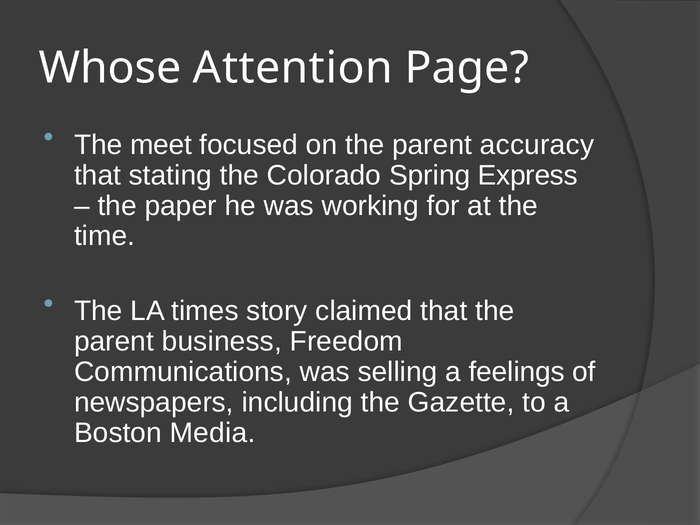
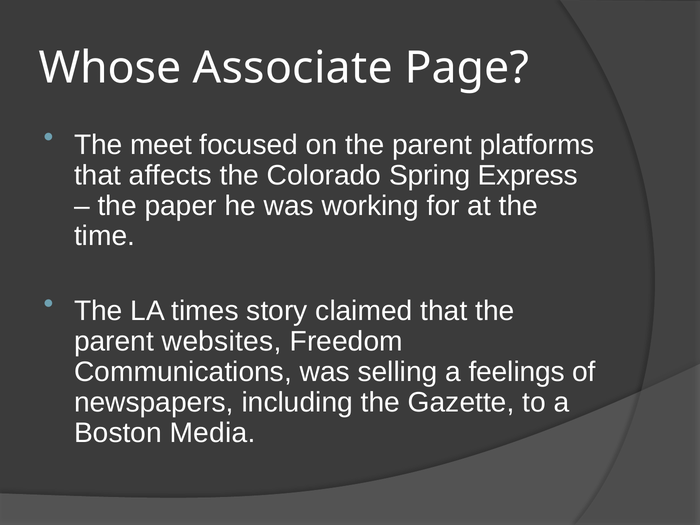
Attention: Attention -> Associate (293, 68)
accuracy: accuracy -> platforms (537, 145)
stating: stating -> affects (170, 175)
business: business -> websites (222, 341)
